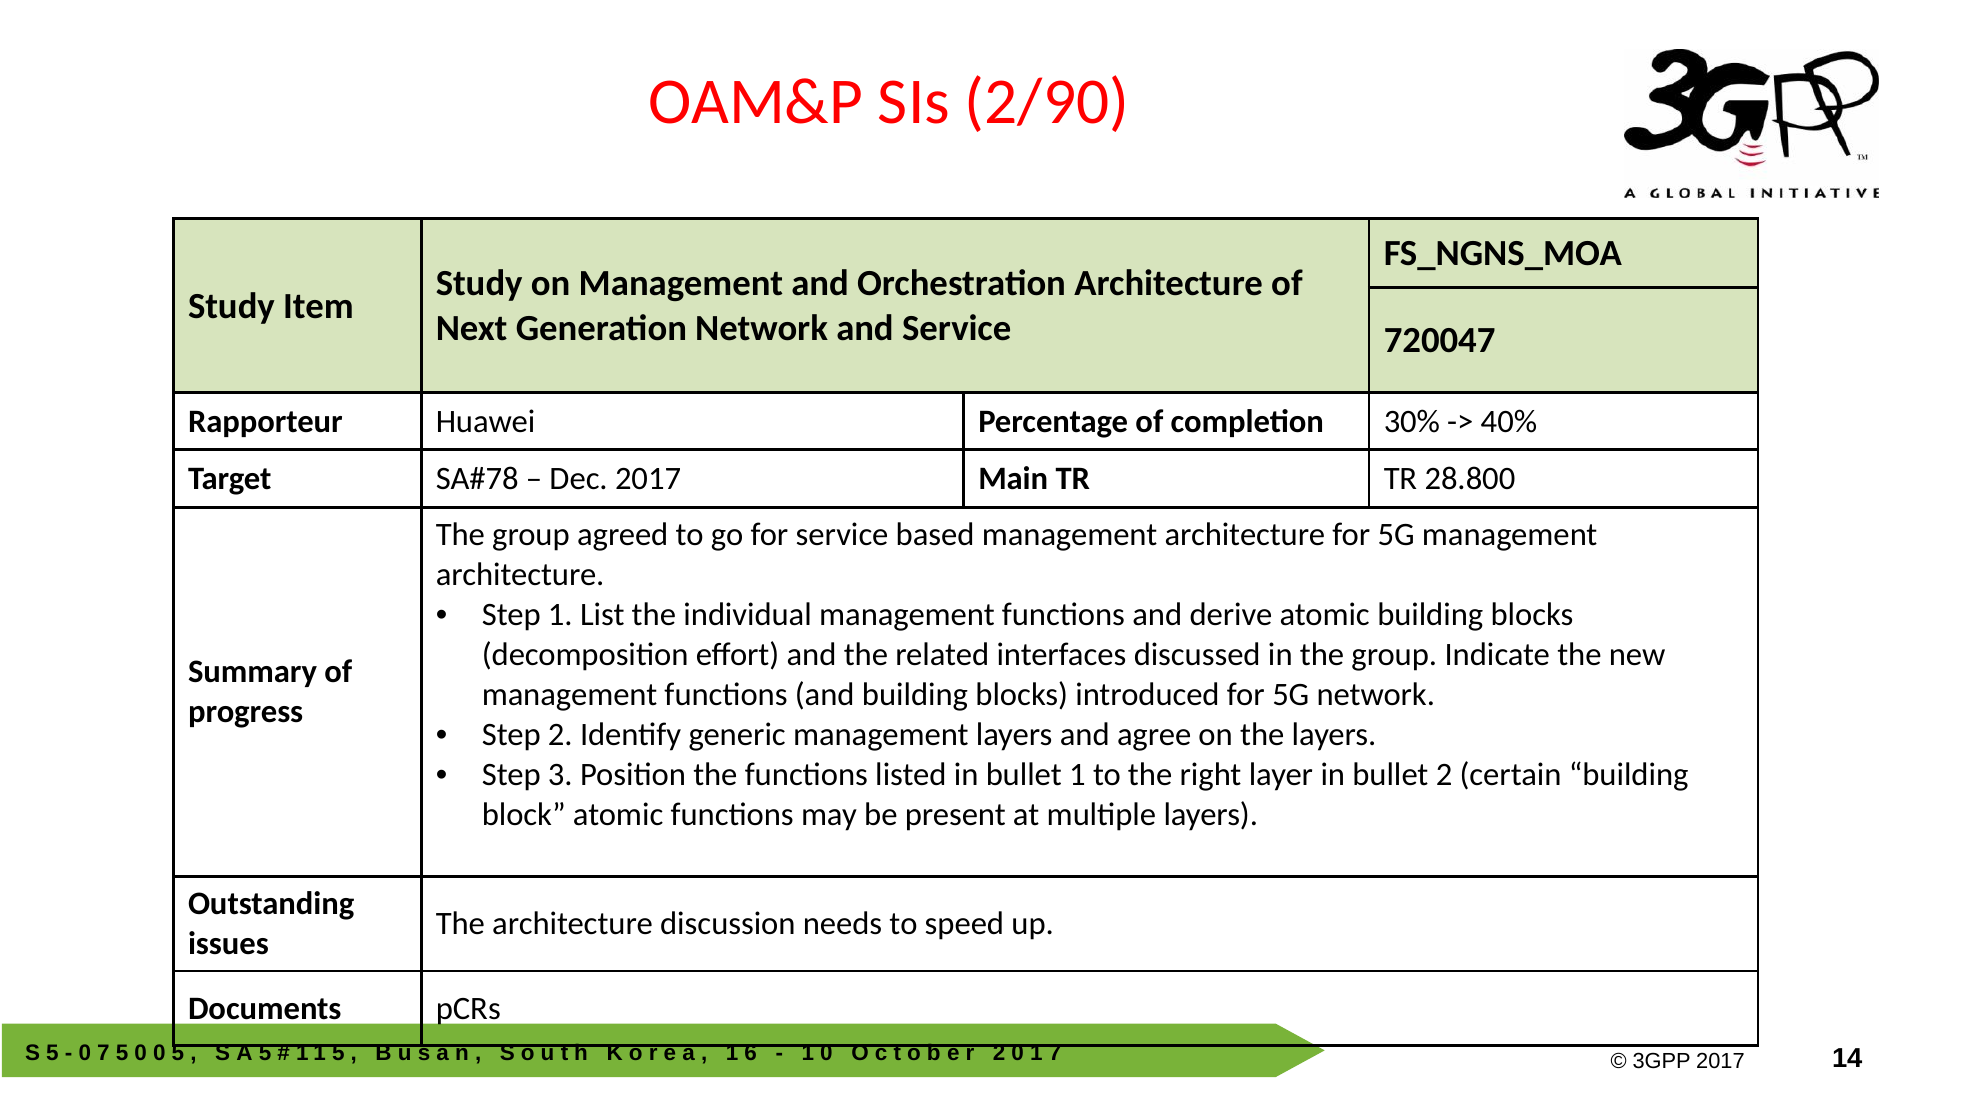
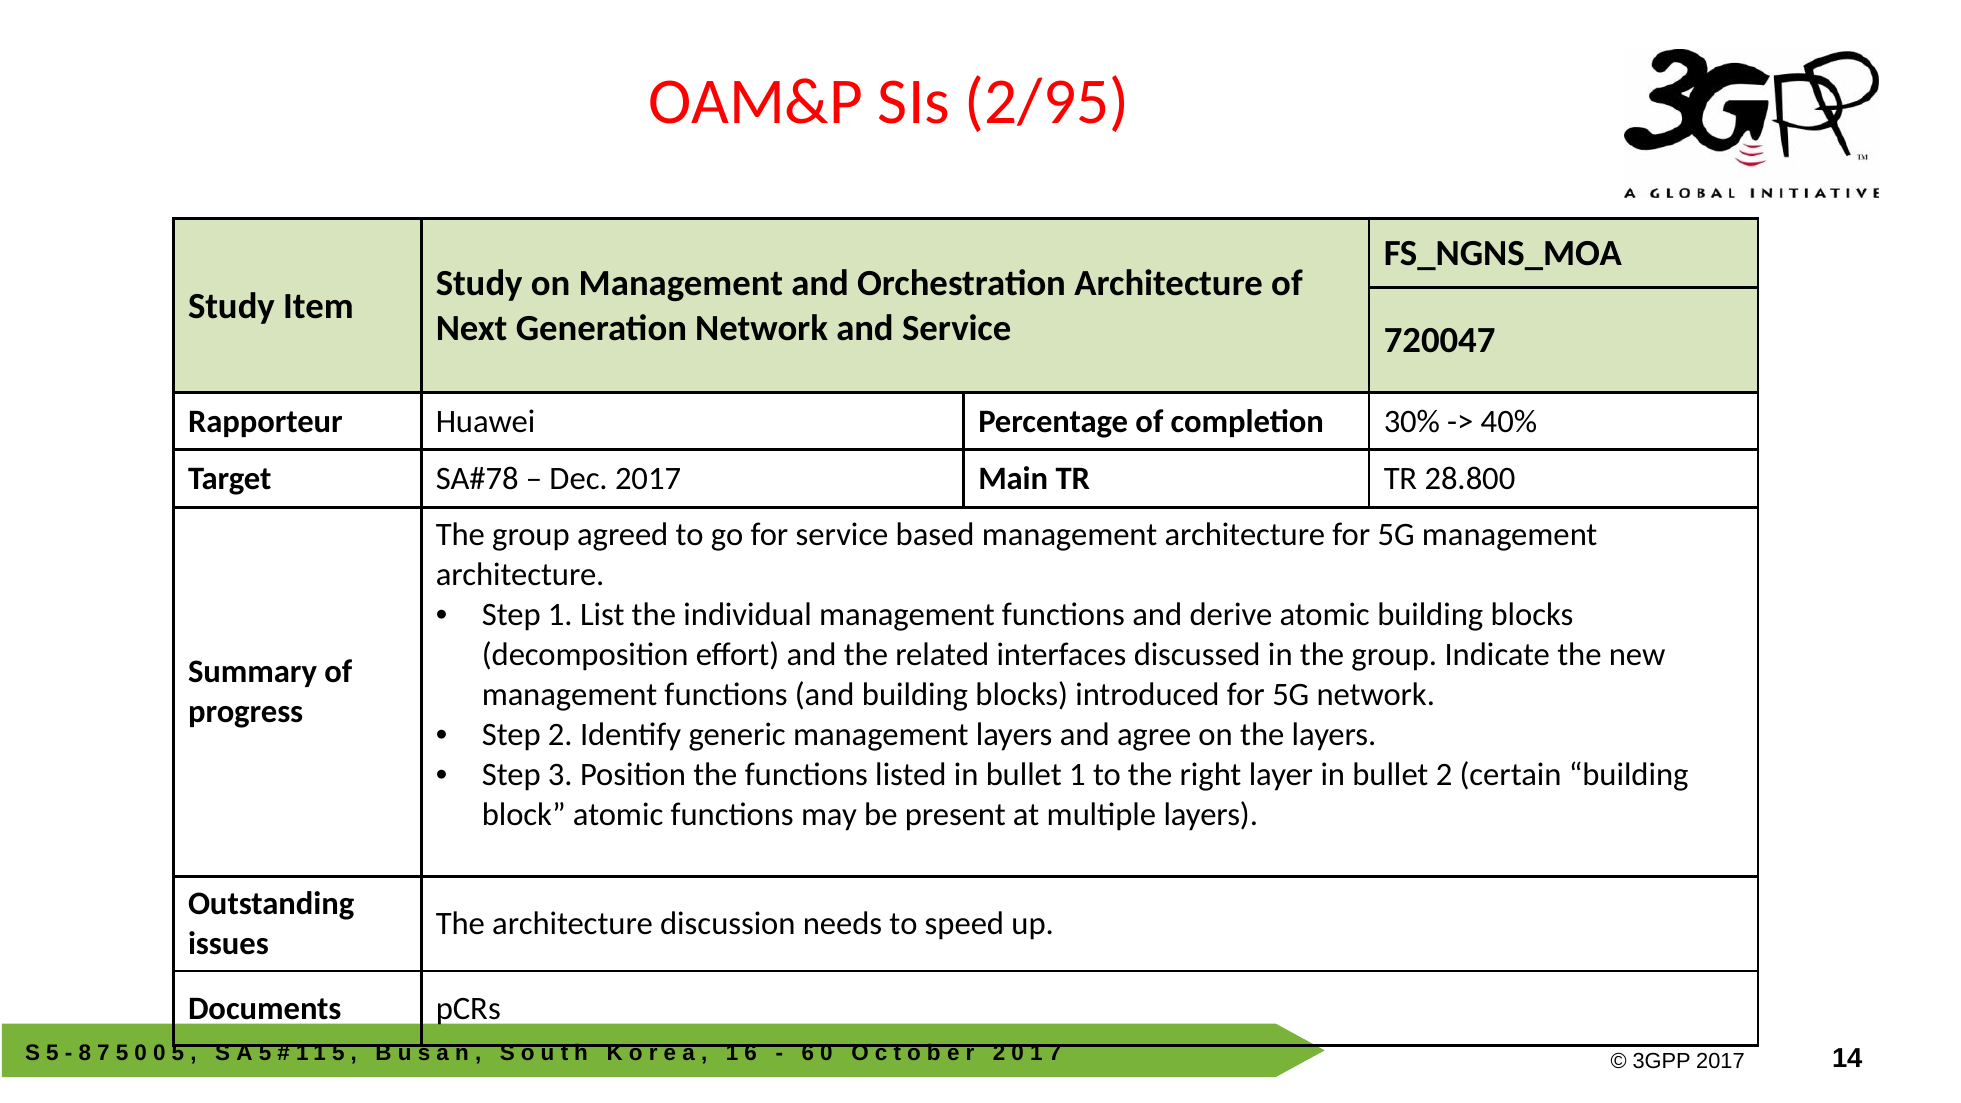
2/90: 2/90 -> 2/95 (1047, 102)
0: 0 -> 8 (85, 1053)
1: 1 -> 6 (808, 1053)
